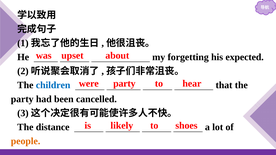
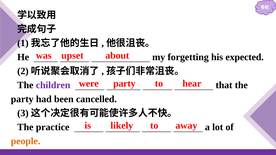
children colour: blue -> purple (53, 85)
shoes: shoes -> away (186, 126)
distance: distance -> practice (53, 127)
